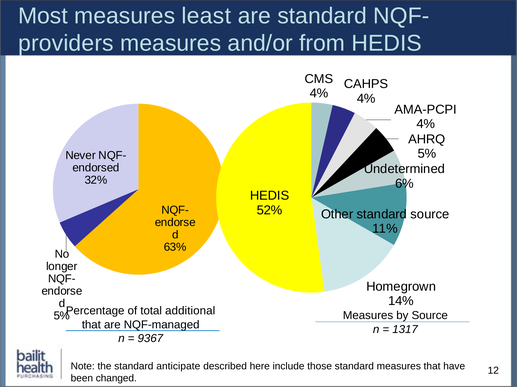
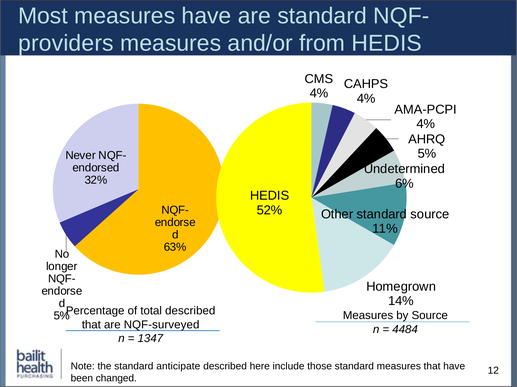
measures least: least -> have (206, 16)
total additional: additional -> described (190, 311)
NQF-managed: NQF-managed -> NQF-surveyed (162, 325)
1317: 1317 -> 4484 (405, 330)
9367: 9367 -> 1347 (150, 339)
